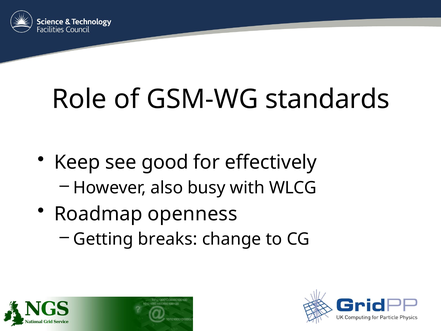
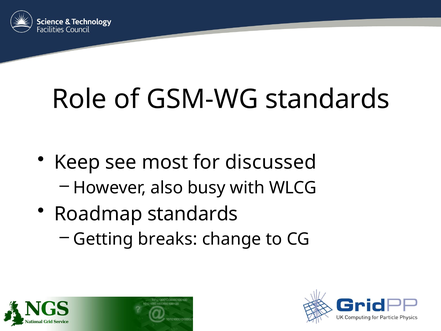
good: good -> most (165, 162)
effectively: effectively -> discussed (271, 162)
Roadmap openness: openness -> standards (193, 214)
